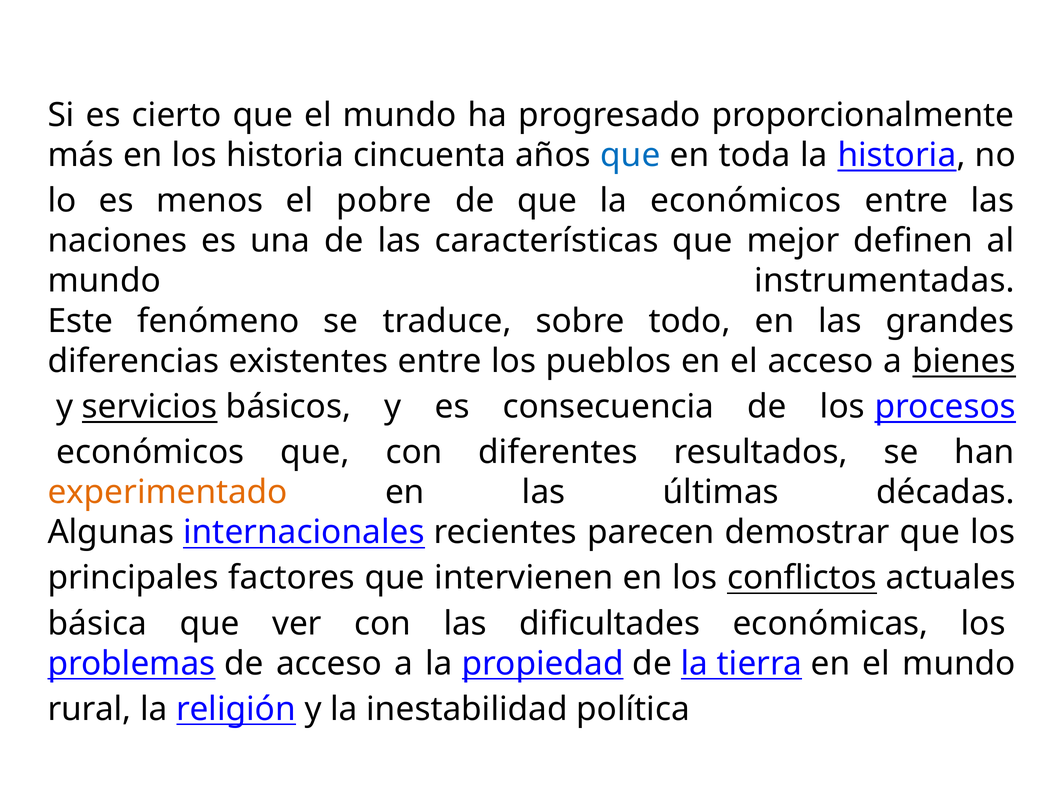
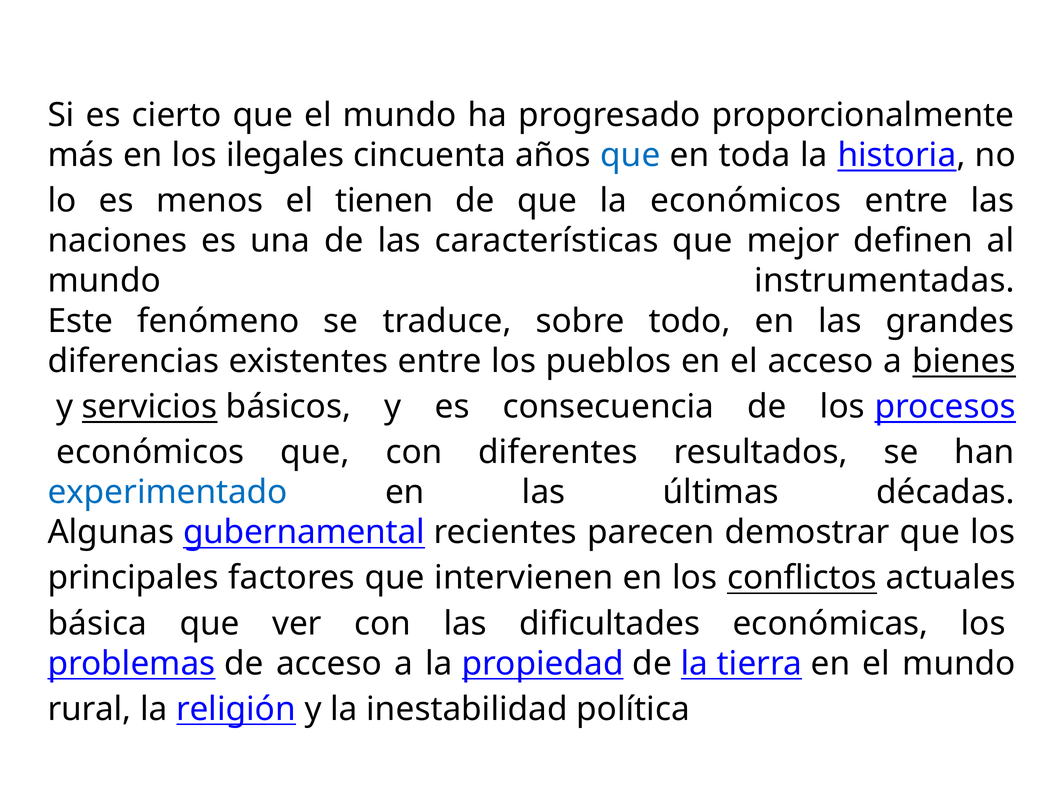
los historia: historia -> ilegales (285, 155)
pobre: pobre -> tienen (384, 201)
experimentado colour: orange -> blue (168, 492)
internacionales: internacionales -> gubernamental (304, 533)
